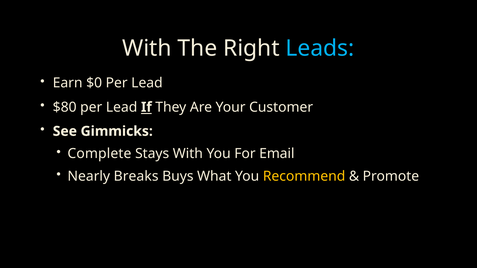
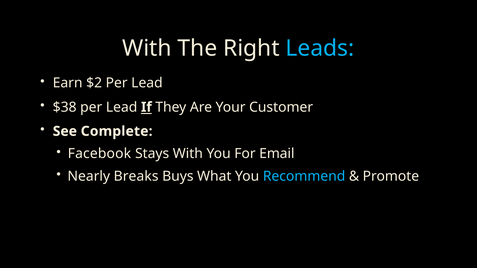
$0: $0 -> $2 (94, 83)
$80: $80 -> $38 (65, 107)
Gimmicks: Gimmicks -> Complete (117, 131)
Complete: Complete -> Facebook (99, 154)
Recommend colour: yellow -> light blue (304, 176)
